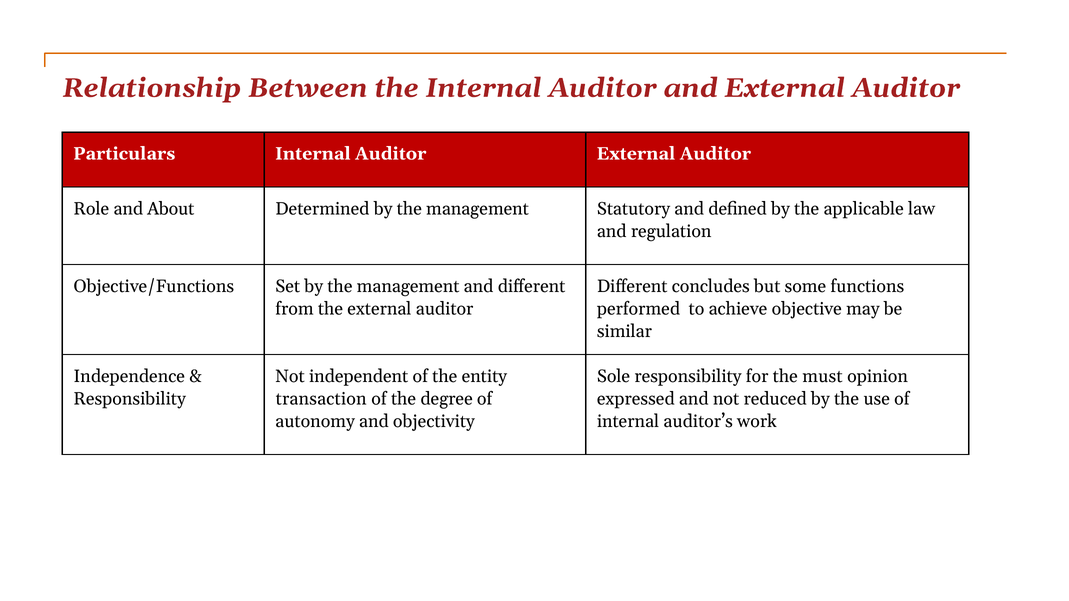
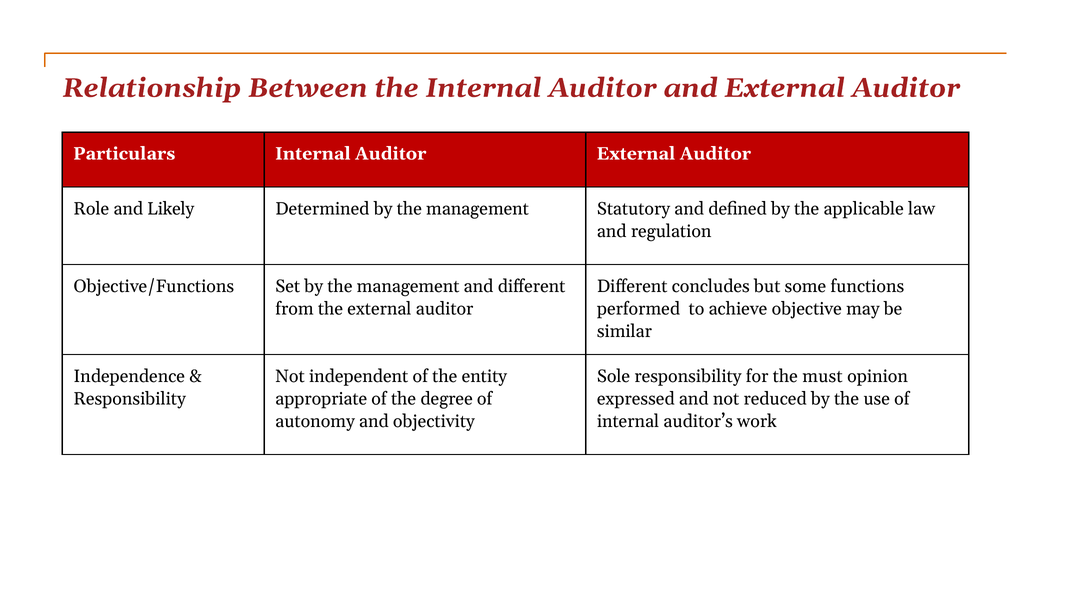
About: About -> Likely (171, 209)
transaction: transaction -> appropriate (321, 399)
